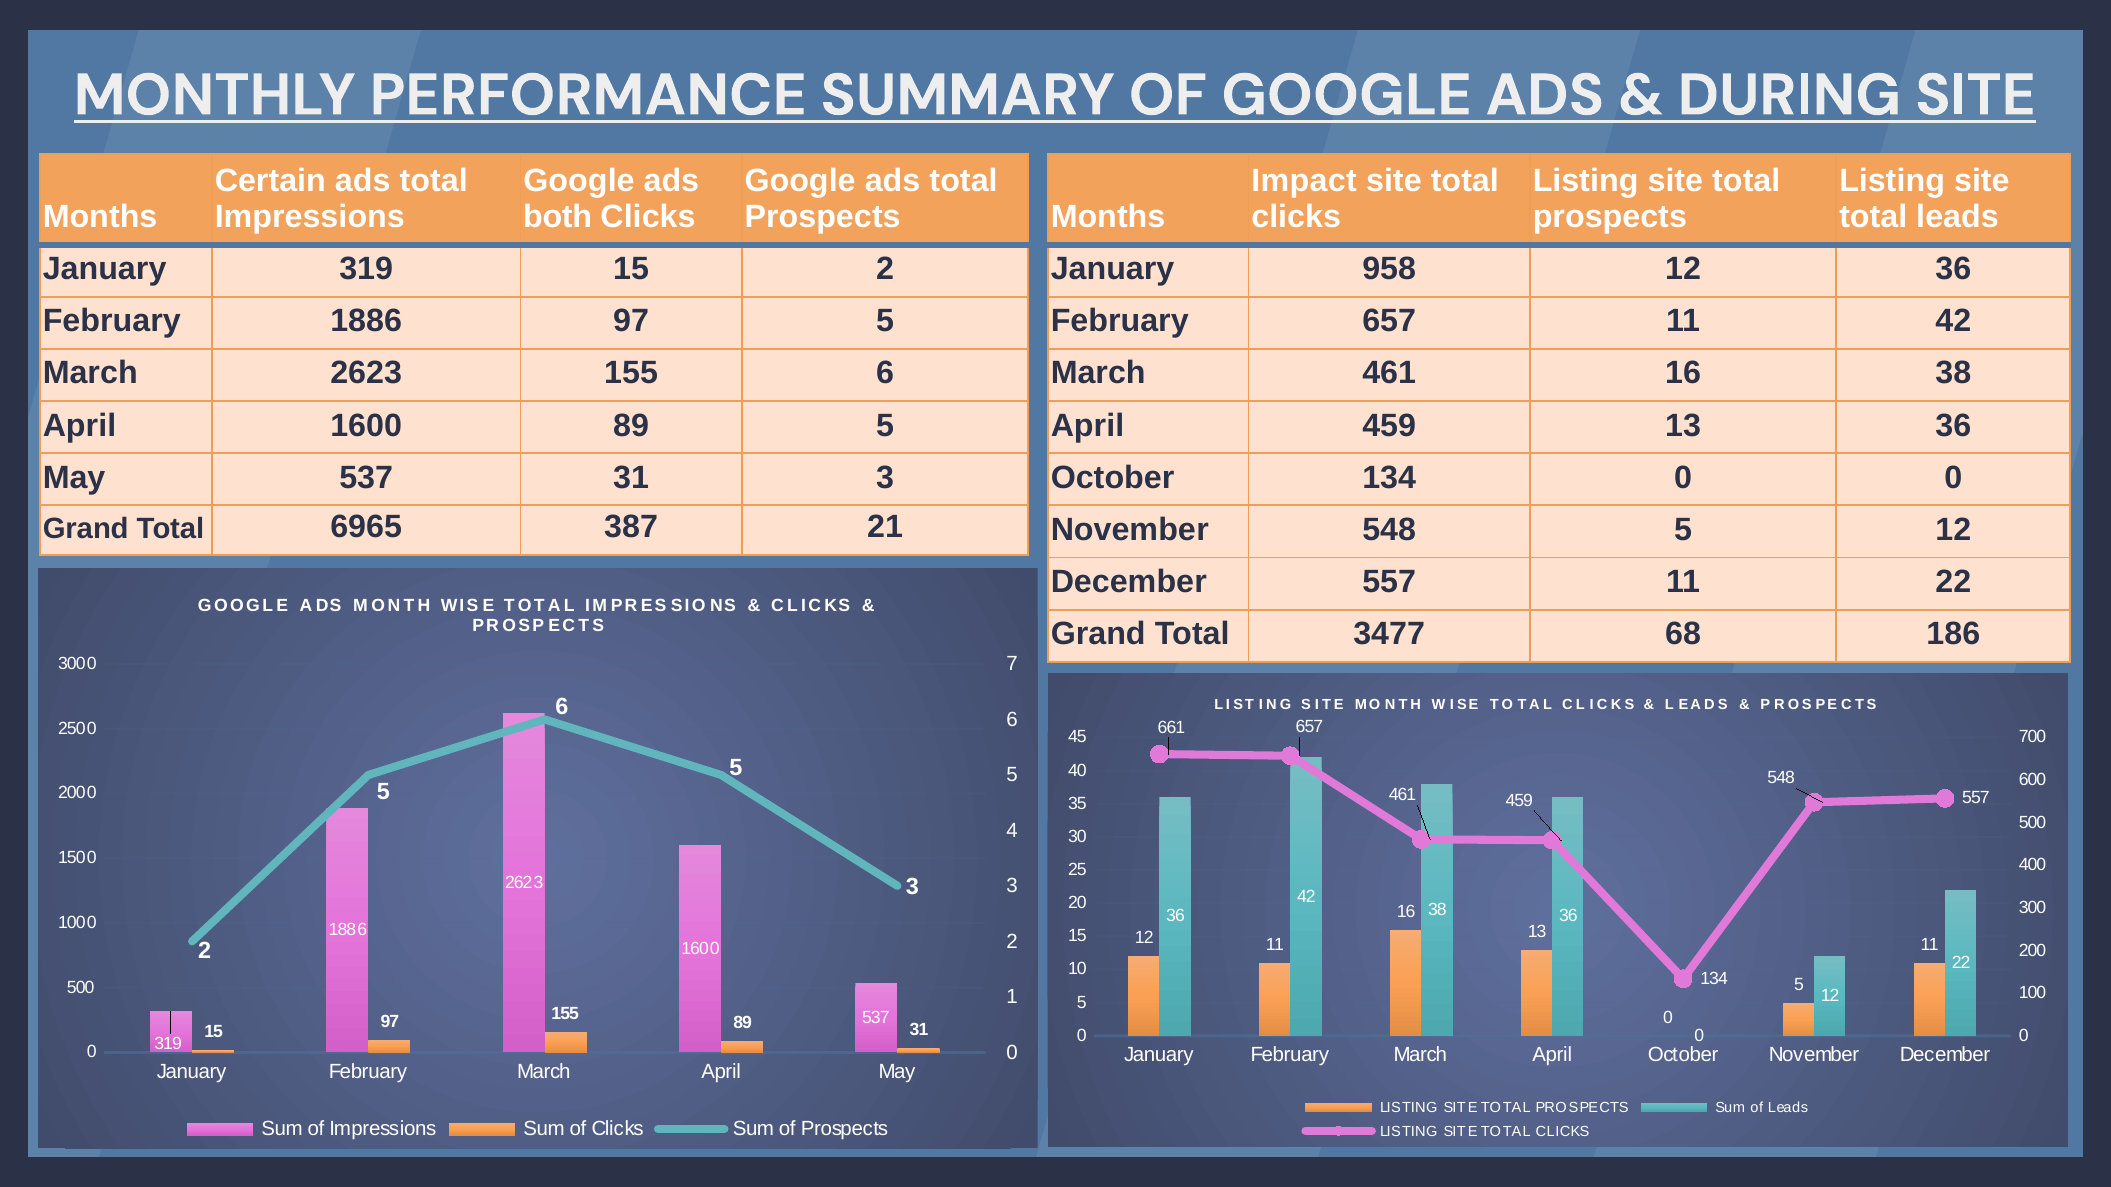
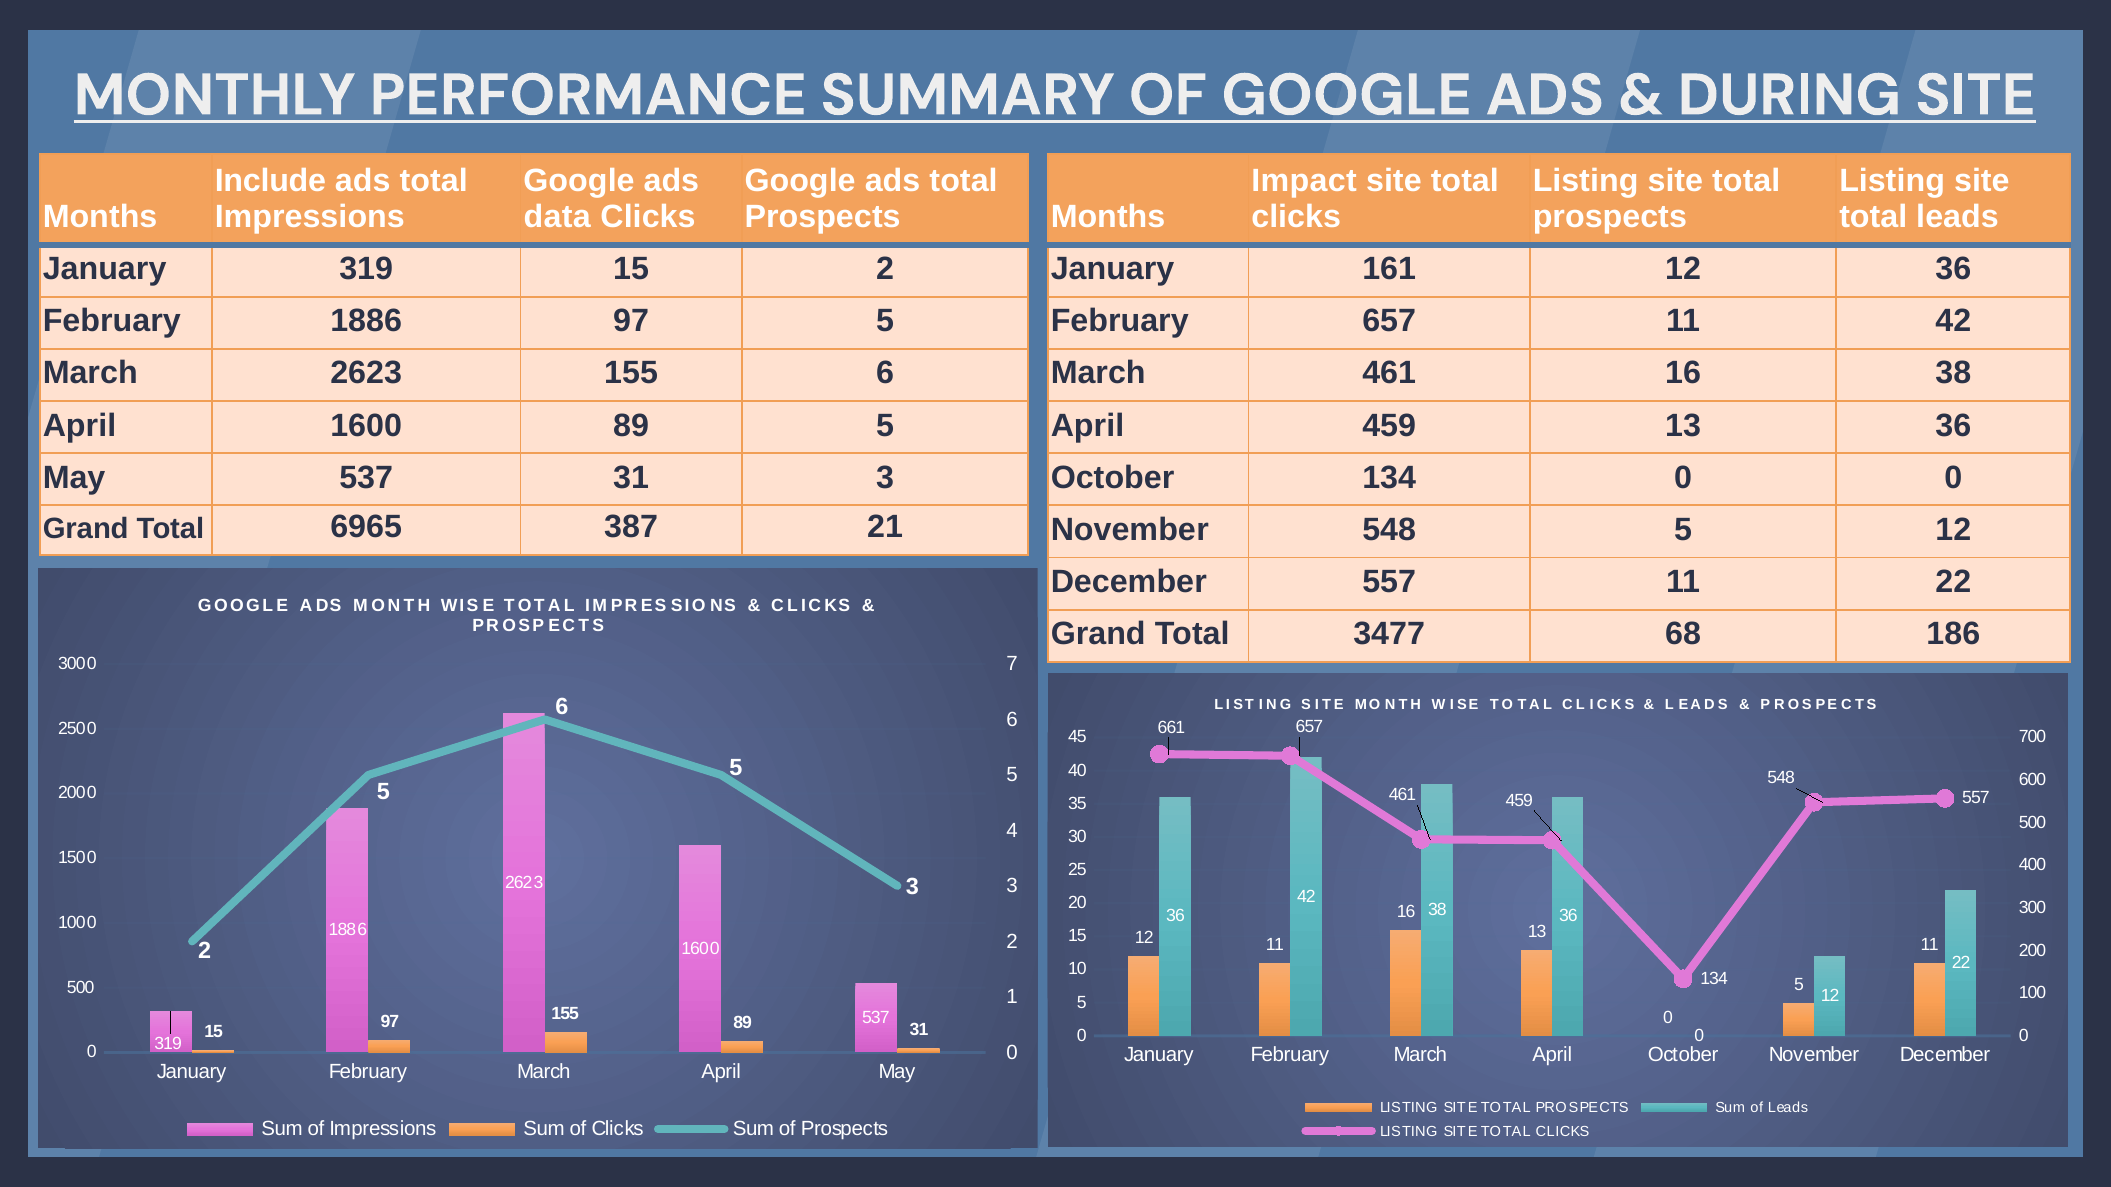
Certain: Certain -> Include (270, 181)
both: both -> data (557, 217)
958: 958 -> 161 (1389, 269)
